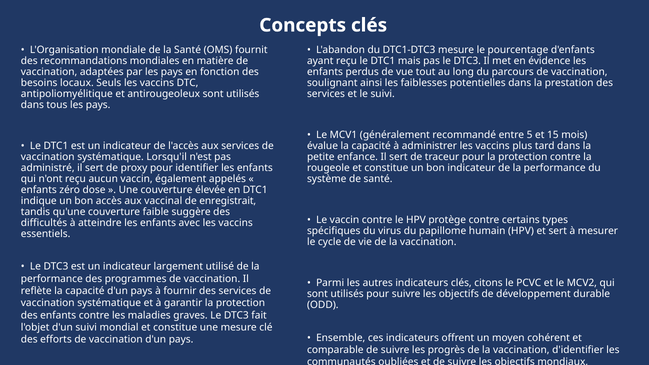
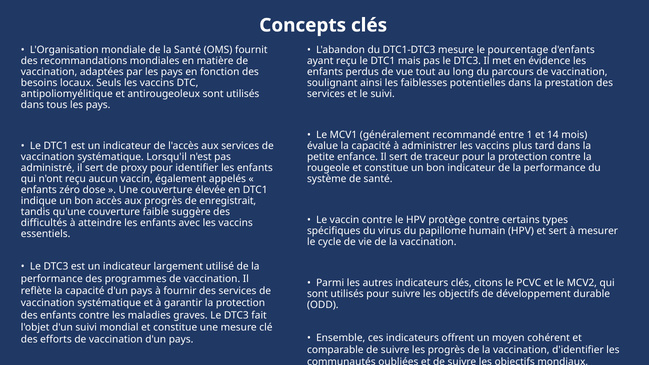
5: 5 -> 1 (530, 135)
15: 15 -> 14 (553, 135)
aux vaccinal: vaccinal -> progrès (163, 201)
